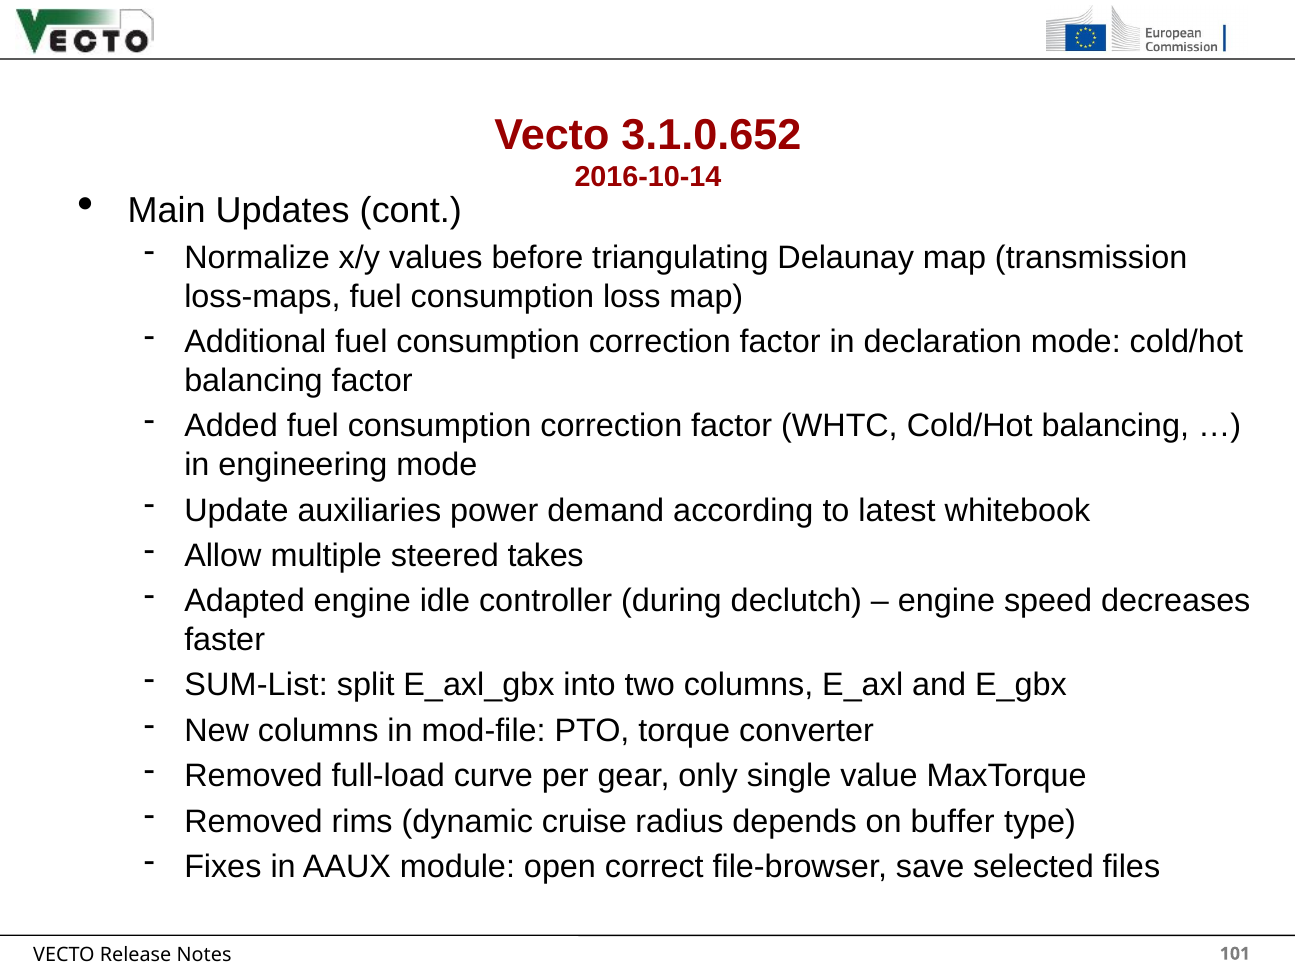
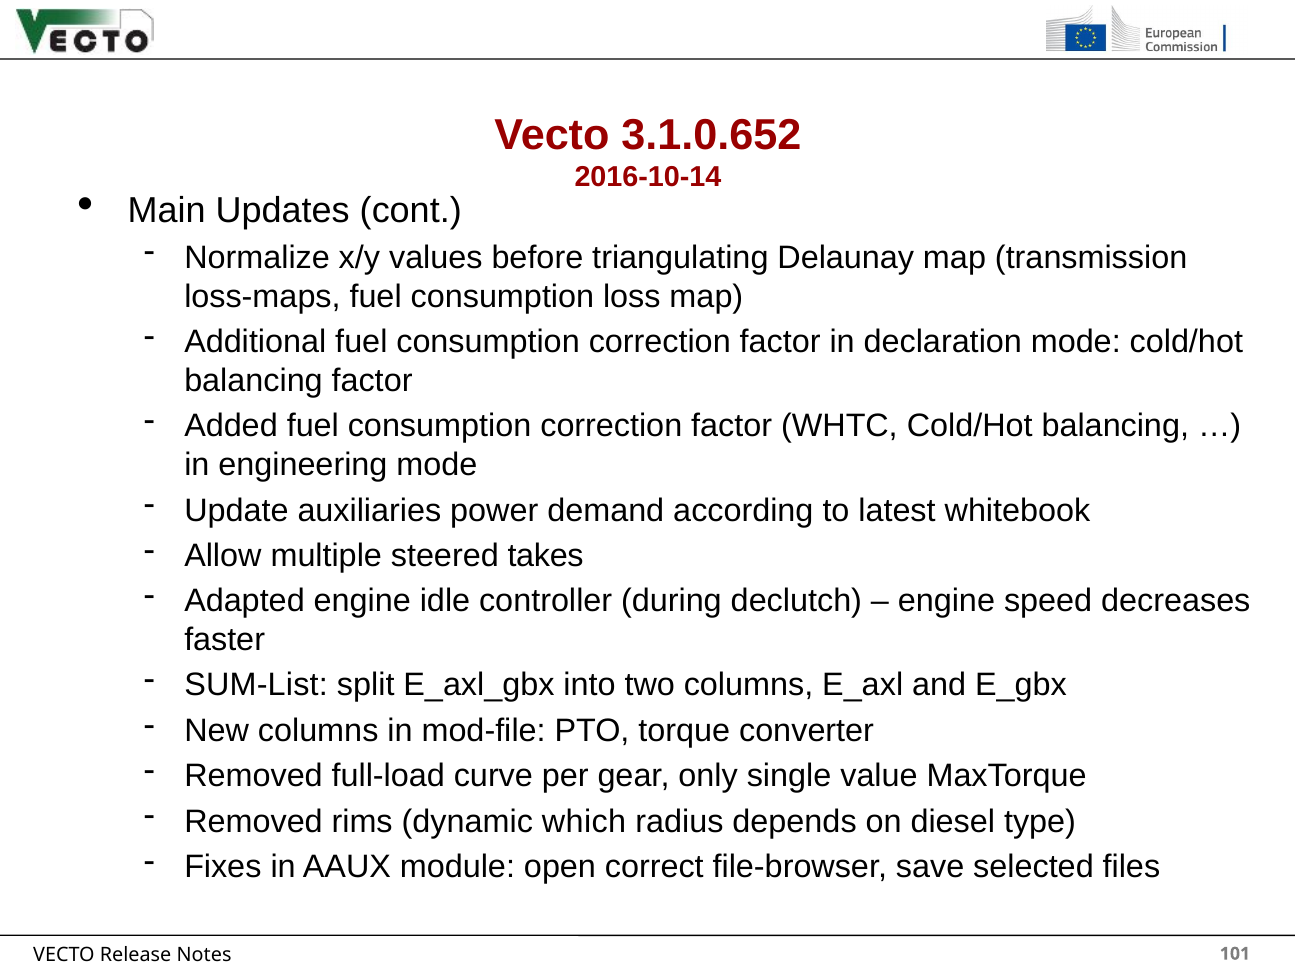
cruise: cruise -> which (584, 821)
buffer: buffer -> diesel (953, 821)
